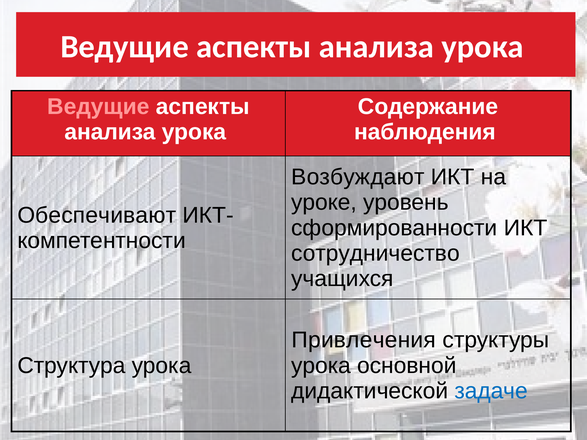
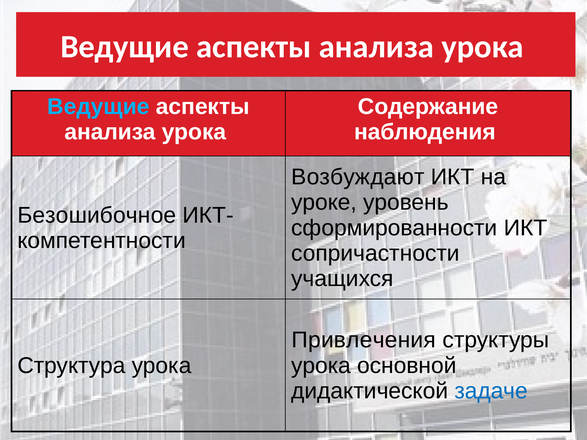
Ведущие colour: pink -> light blue (98, 107)
Обеспечивают: Обеспечивают -> Безошибочное (97, 215)
сотрудничество: сотрудничество -> сопричастности (375, 253)
